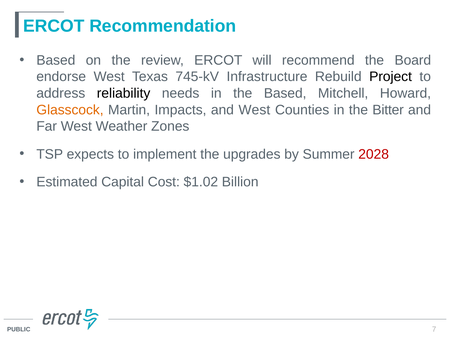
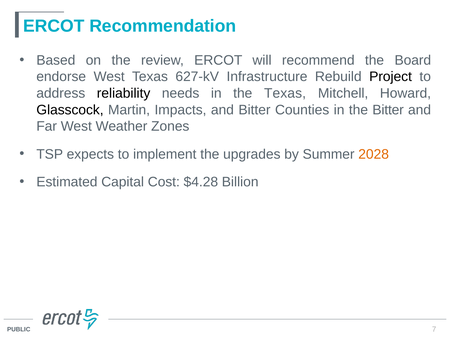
745-kV: 745-kV -> 627-kV (197, 77)
the Based: Based -> Texas (285, 93)
Glasscock colour: orange -> black (70, 110)
and West: West -> Bitter (254, 110)
2028 colour: red -> orange (374, 154)
$1.02: $1.02 -> $4.28 (201, 182)
